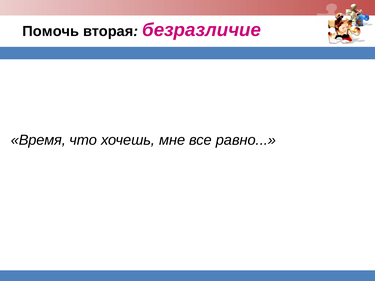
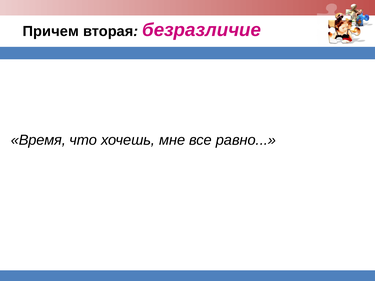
Помочь: Помочь -> Причем (51, 31)
